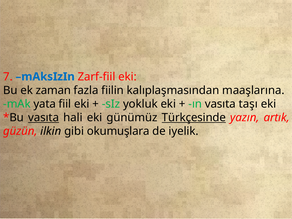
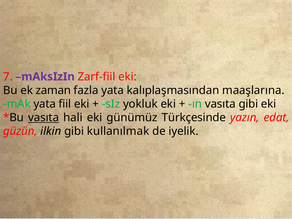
mAksIzIn colour: blue -> purple (45, 77)
fazla fiilin: fiilin -> yata (113, 90)
vasıta taşı: taşı -> gibi (248, 104)
Türkçesinde underline: present -> none (194, 118)
artık: artık -> edat (276, 118)
okumuşlara: okumuşlara -> kullanılmak (118, 131)
